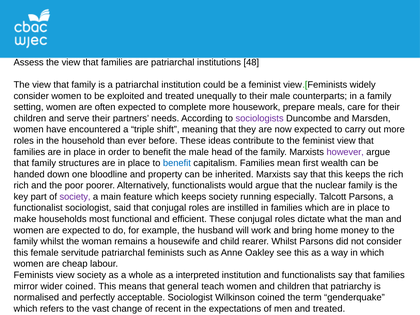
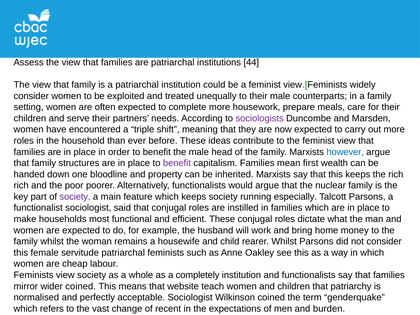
48: 48 -> 44 (251, 62)
however colour: purple -> blue (345, 152)
benefit colour: blue -> purple (177, 163)
interpreted: interpreted -> completely (198, 275)
general: general -> website (183, 286)
men and treated: treated -> burden (329, 309)
